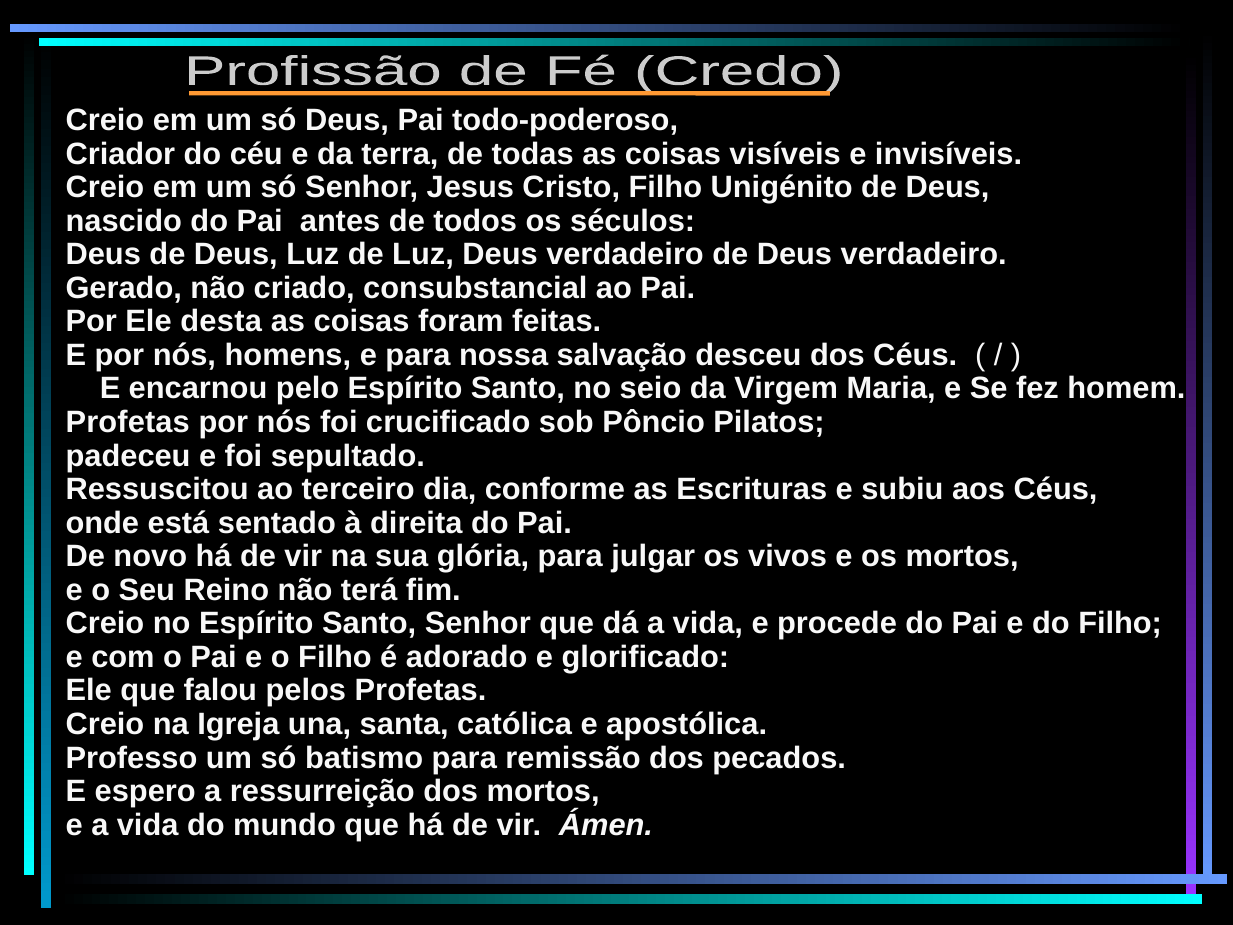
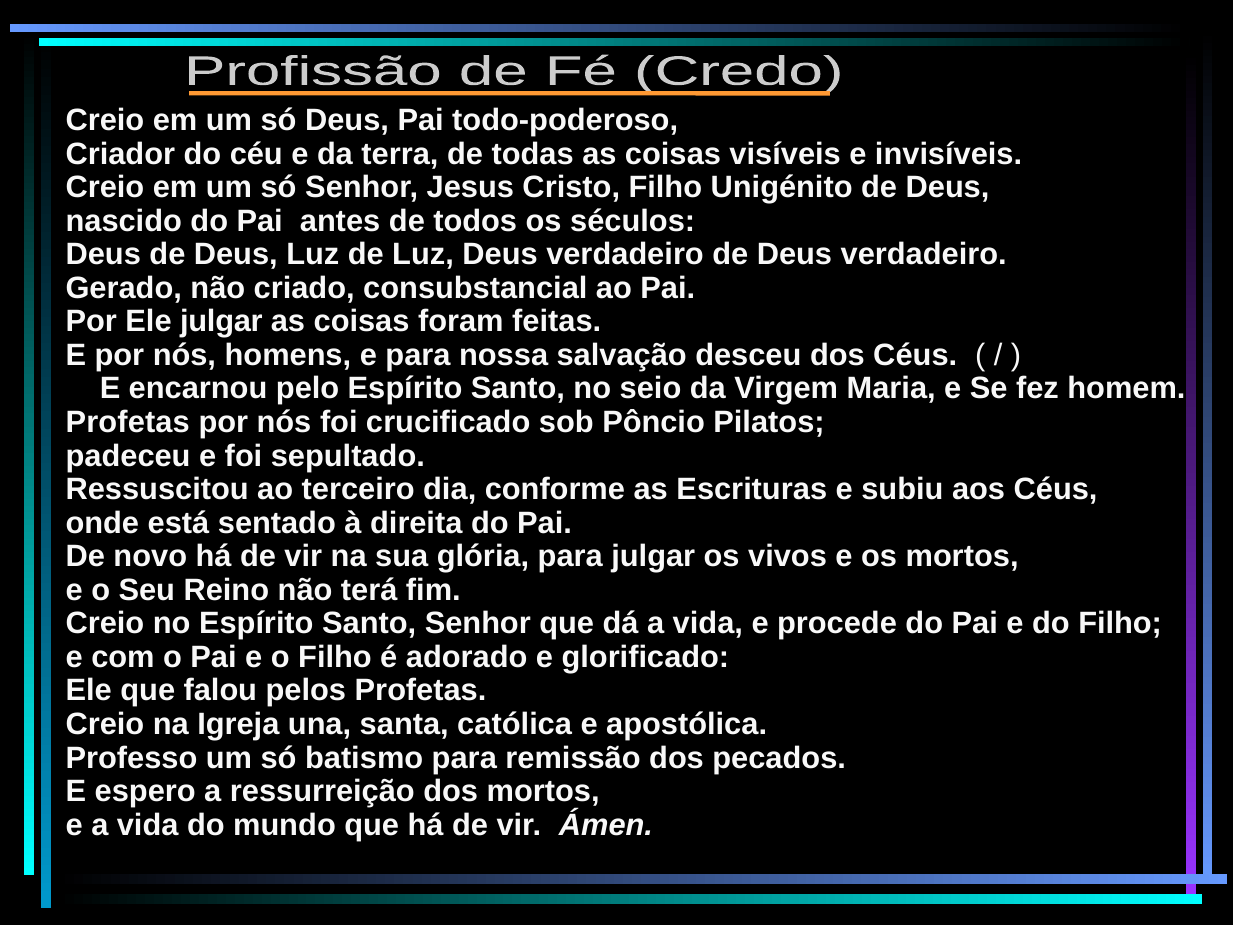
Ele desta: desta -> julgar (221, 322)
